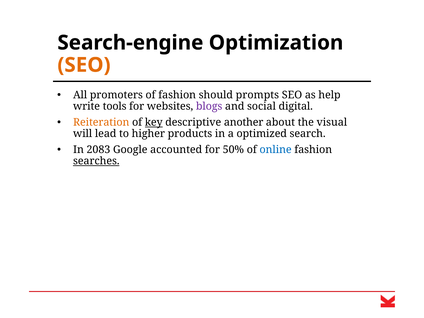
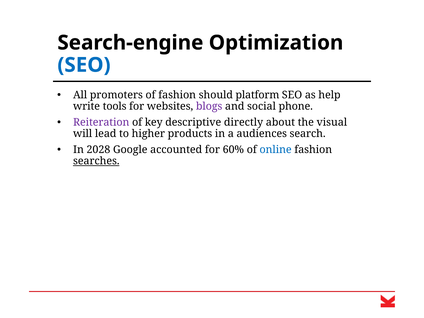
SEO colour: orange -> blue (84, 65)
prompts: prompts -> platform (257, 95)
digital: digital -> phone (296, 106)
Reiteration colour: orange -> purple (101, 122)
key underline: present -> none (154, 122)
another: another -> directly (244, 122)
optimized: optimized -> audiences (262, 134)
2083: 2083 -> 2028 (98, 150)
50%: 50% -> 60% (233, 150)
